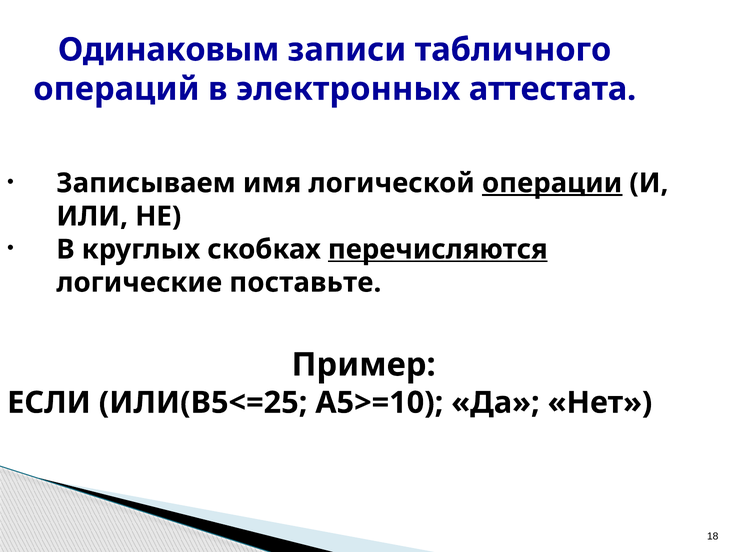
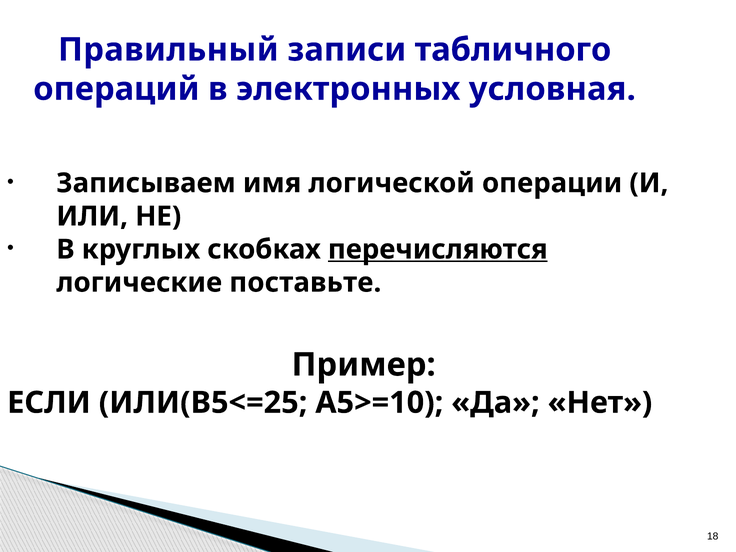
Одинаковым: Одинаковым -> Правильный (168, 50)
аттестата: аттестата -> условная (552, 89)
операции underline: present -> none (552, 183)
